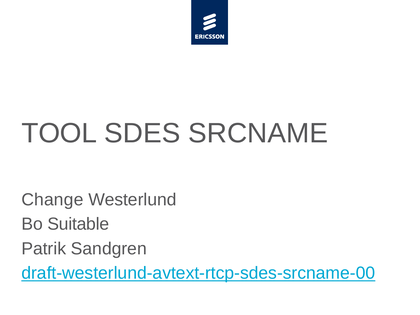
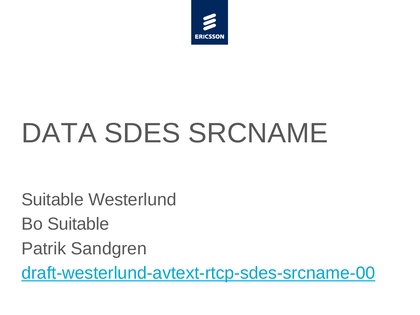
TOOL: TOOL -> DATA (59, 133)
Change: Change -> Suitable (53, 200)
